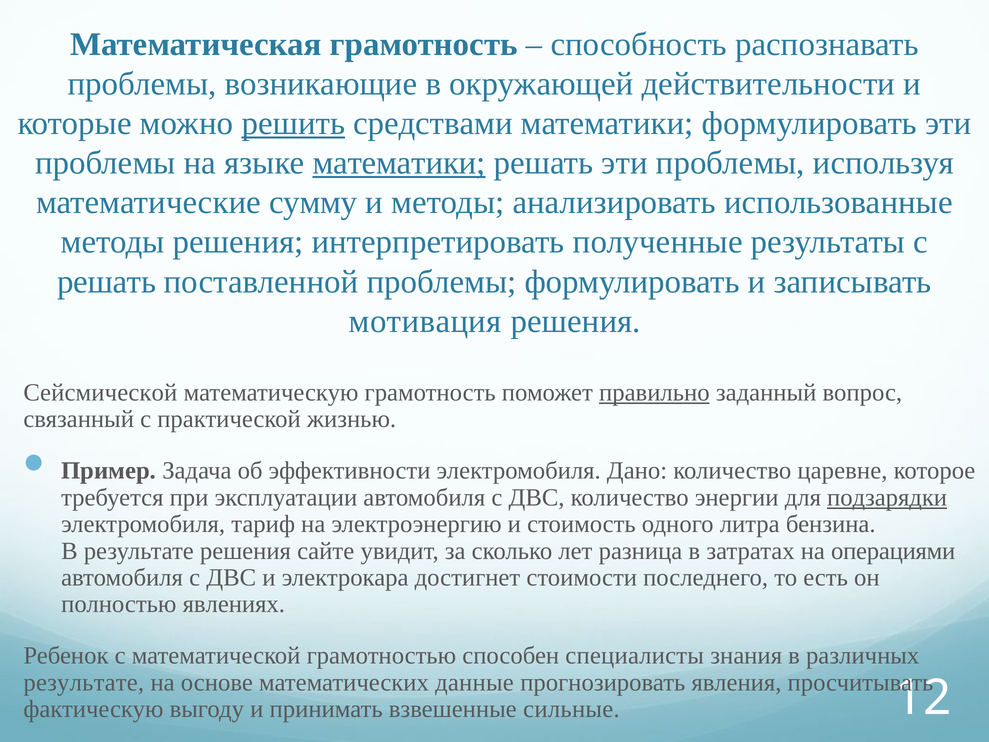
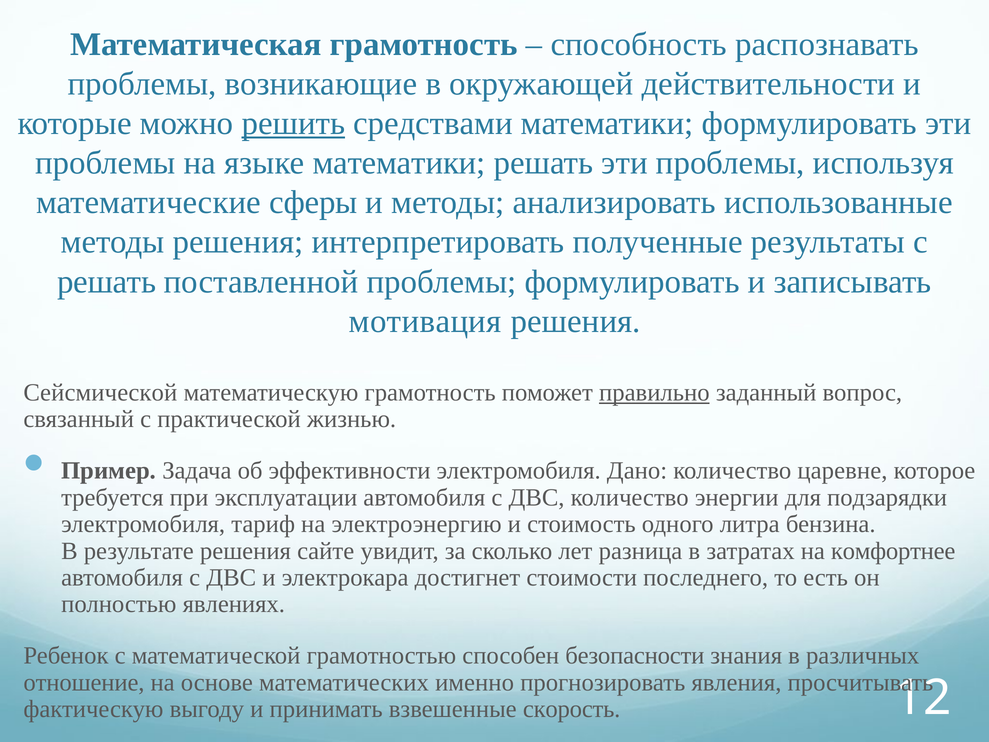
математики underline: present -> none (399, 163)
сумму: сумму -> сферы (313, 202)
подзарядки underline: present -> none (887, 497)
операциями: операциями -> комфортнее (893, 551)
специалисты: специалисты -> безопасности (635, 656)
результате: результате -> отношение (84, 682)
данные: данные -> именно (475, 682)
сильные: сильные -> скорость (572, 709)
